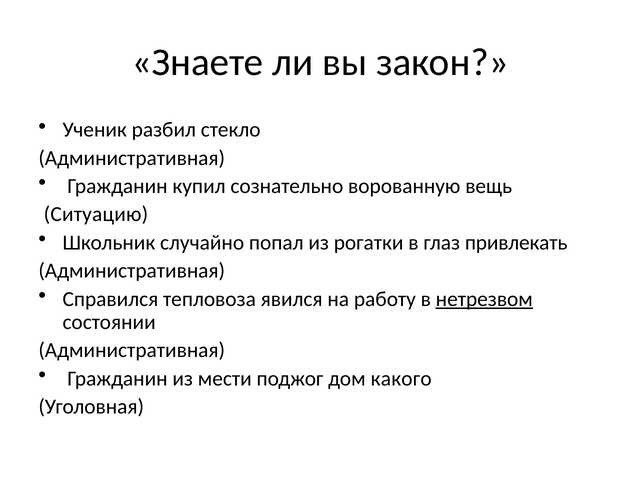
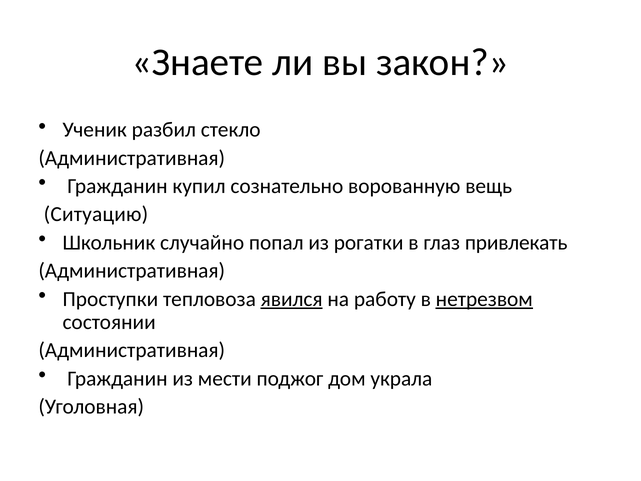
Справился: Справился -> Проступки (110, 299)
явился underline: none -> present (292, 299)
какого: какого -> украла (401, 378)
